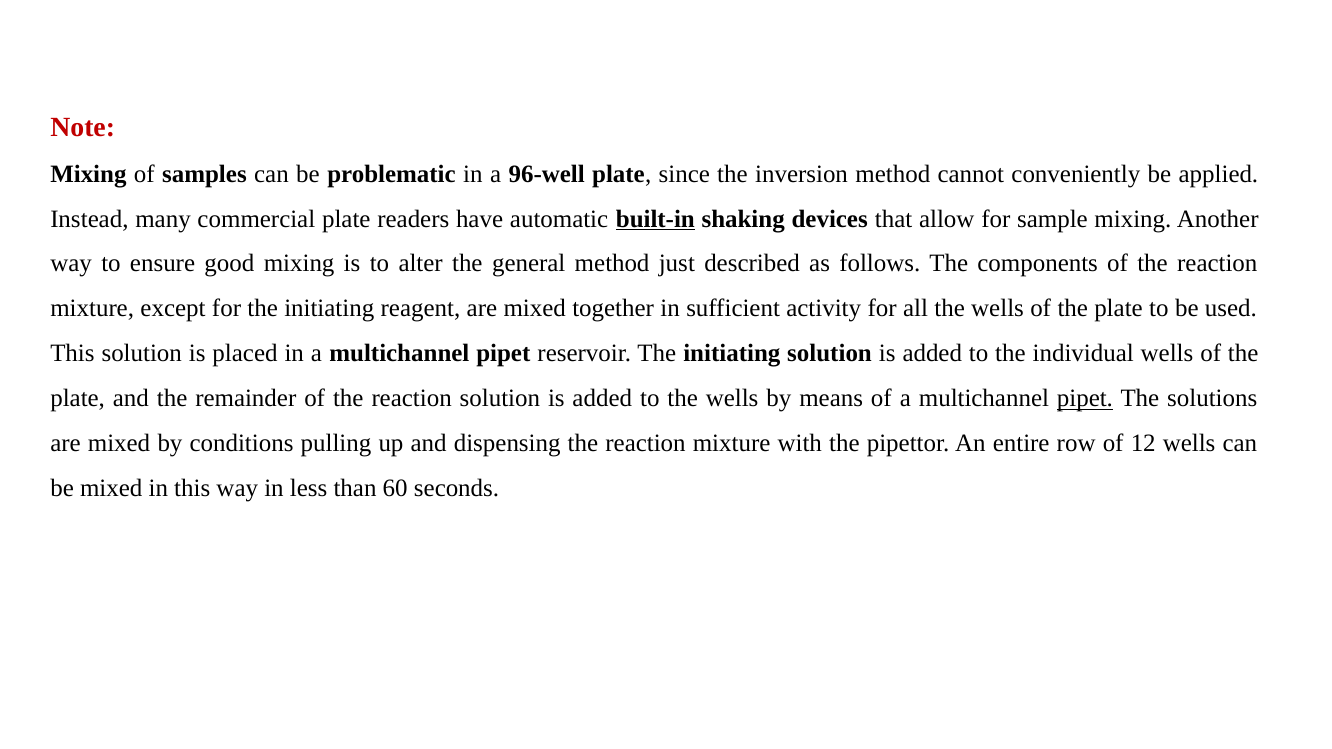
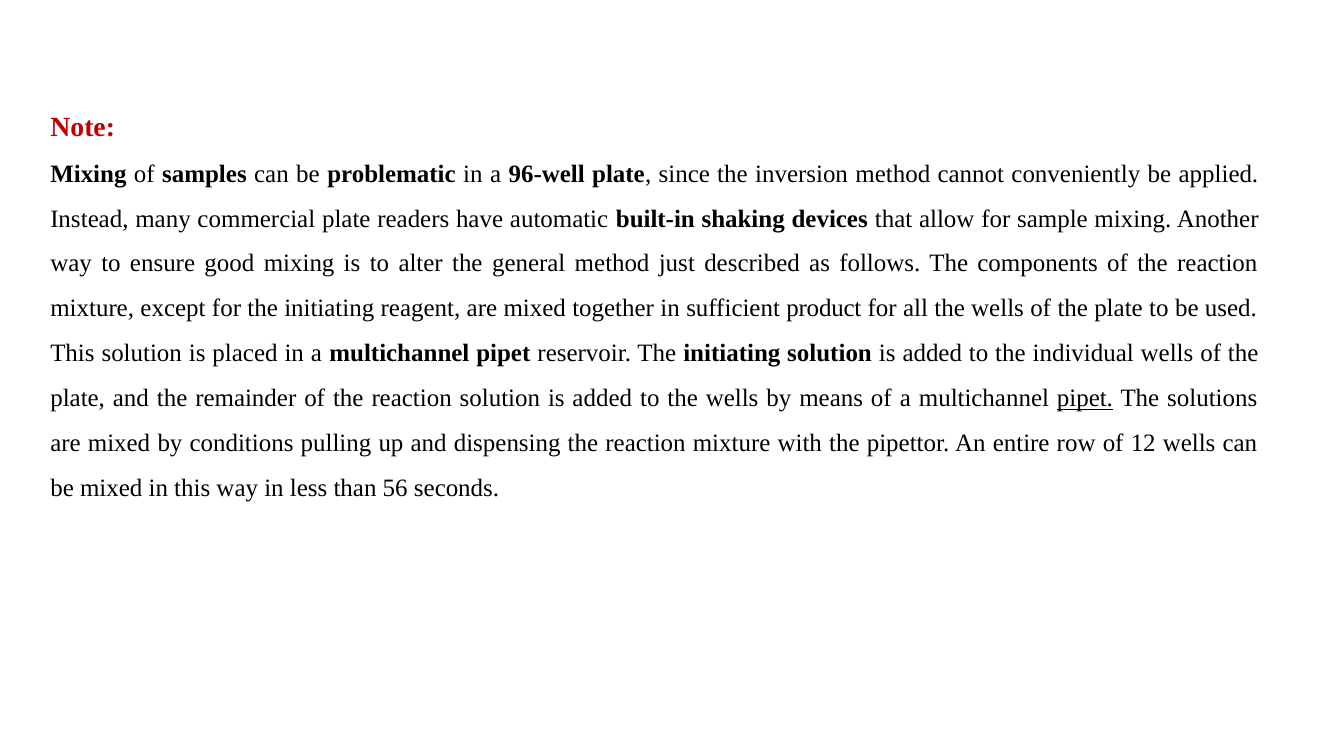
built-in underline: present -> none (655, 219)
activity: activity -> product (824, 309)
60: 60 -> 56 (395, 489)
